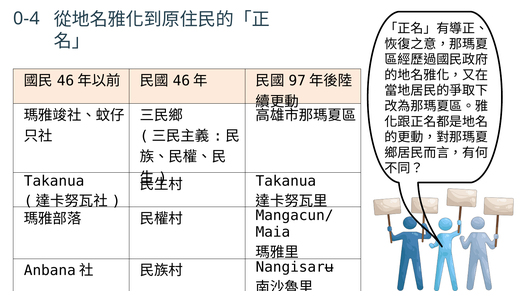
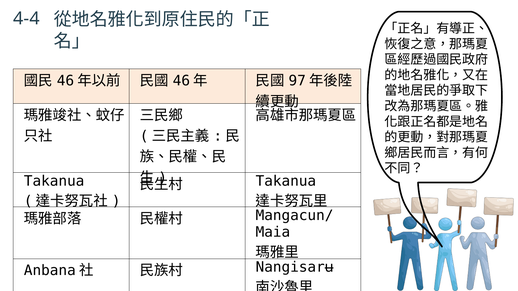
0-4: 0-4 -> 4-4 (26, 19)
